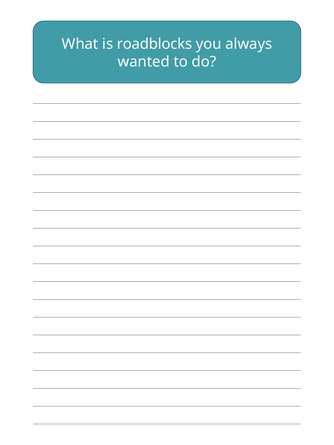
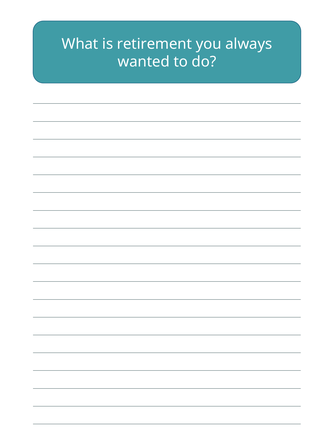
roadblocks: roadblocks -> retirement (154, 44)
